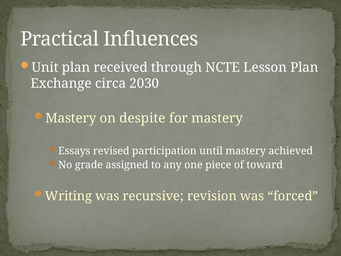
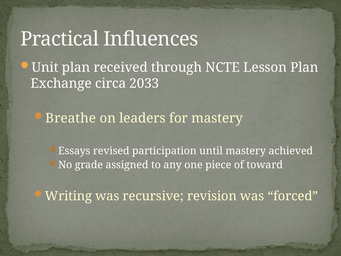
2030: 2030 -> 2033 (144, 83)
Mastery: Mastery -> Breathe (71, 118)
despite: despite -> leaders (143, 118)
